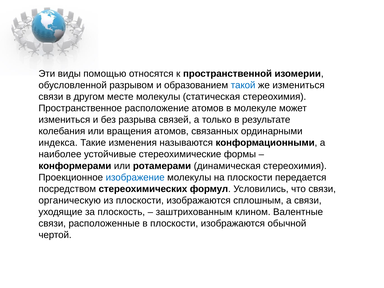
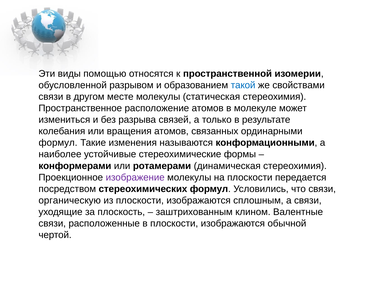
же измениться: измениться -> свойствами (299, 85)
индекса: индекса -> формул (58, 143)
изображение colour: blue -> purple (135, 177)
